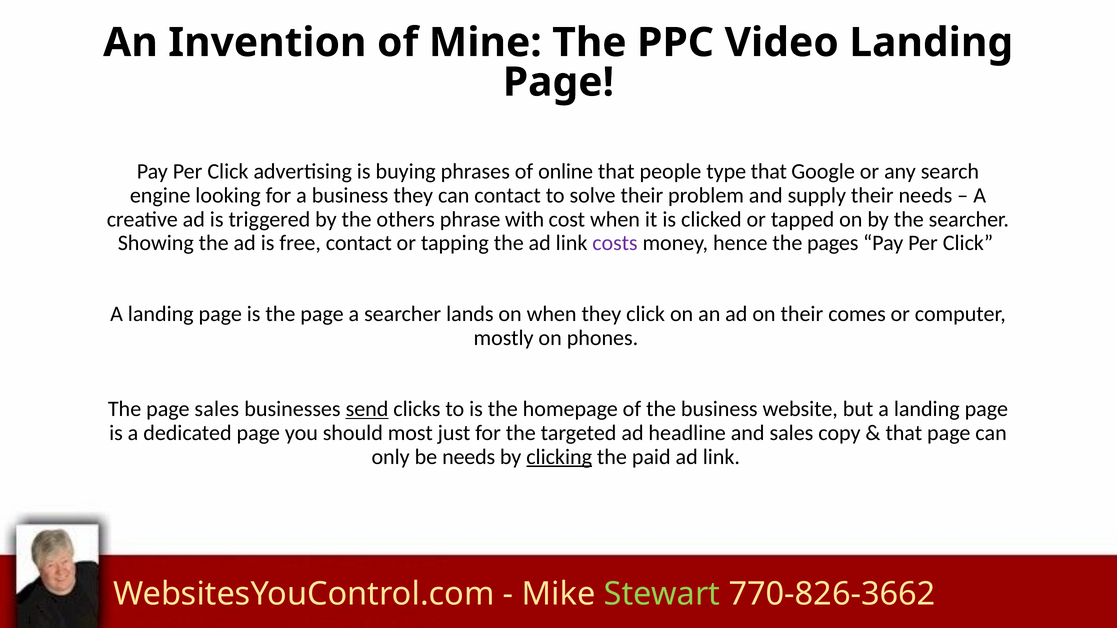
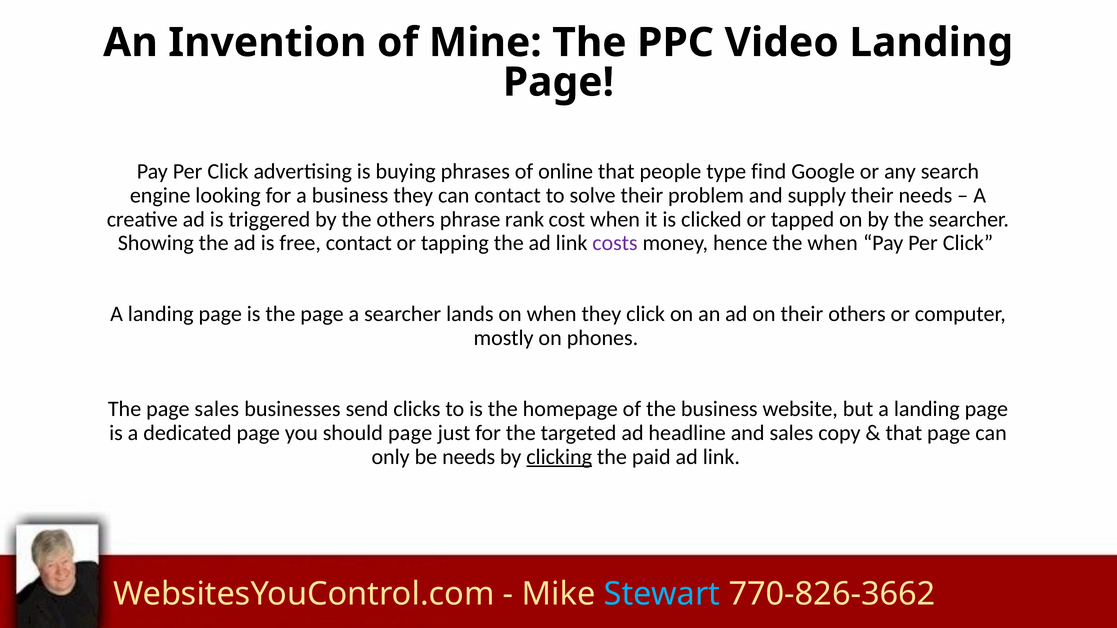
type that: that -> find (769, 172)
with: with -> rank (525, 219)
the pages: pages -> when (833, 243)
their comes: comes -> others (857, 314)
send underline: present -> none (367, 409)
should most: most -> page (410, 433)
Stewart colour: light green -> light blue (662, 594)
